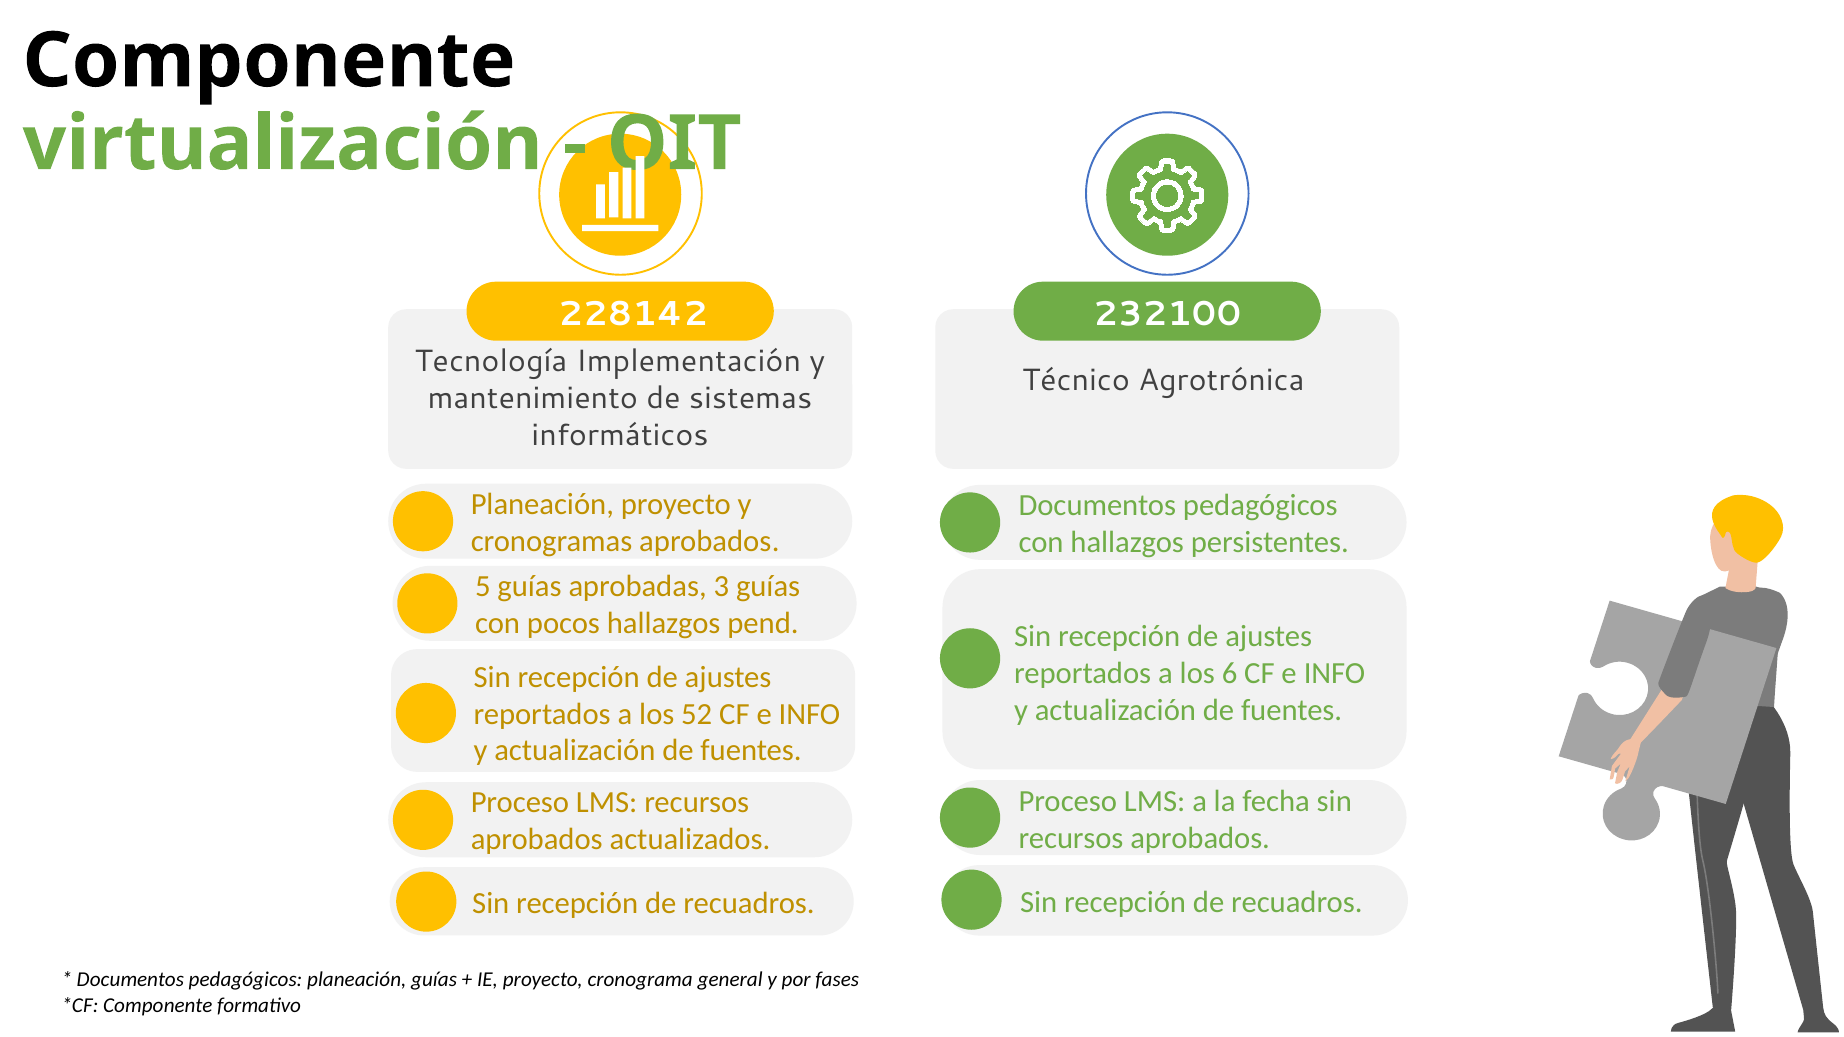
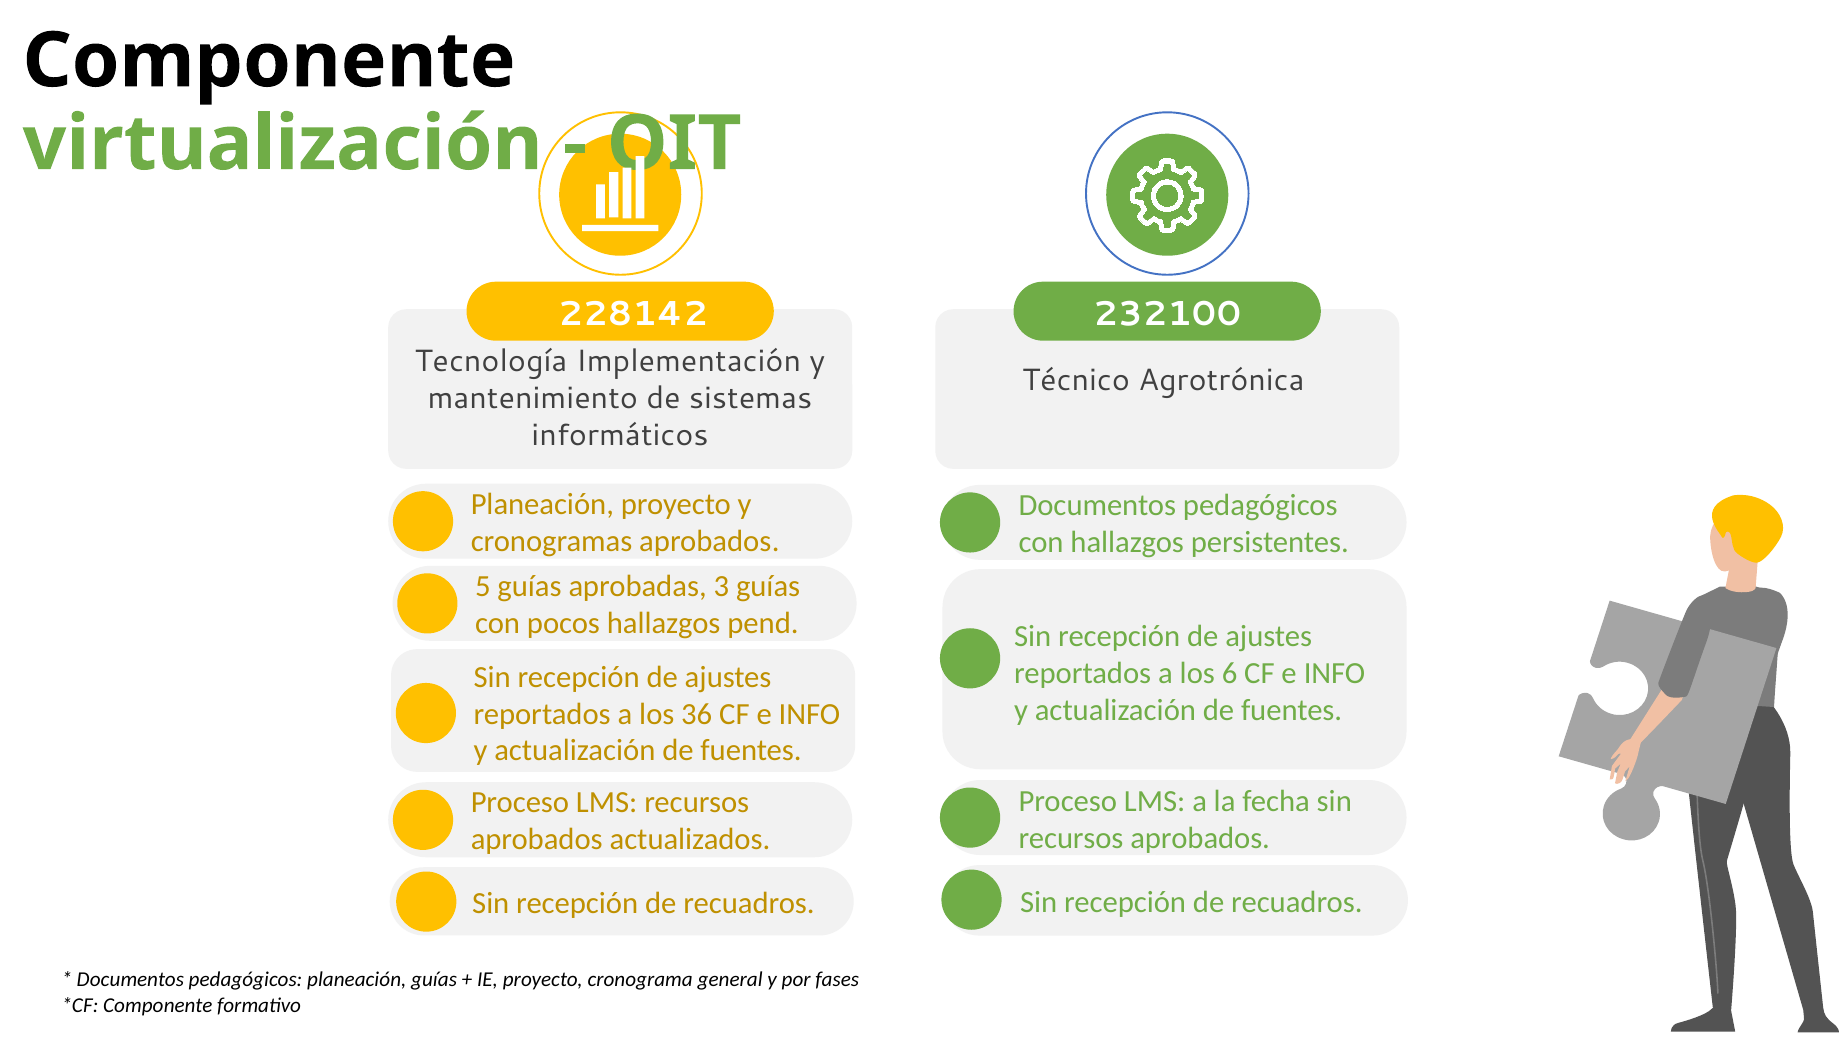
52: 52 -> 36 (697, 714)
